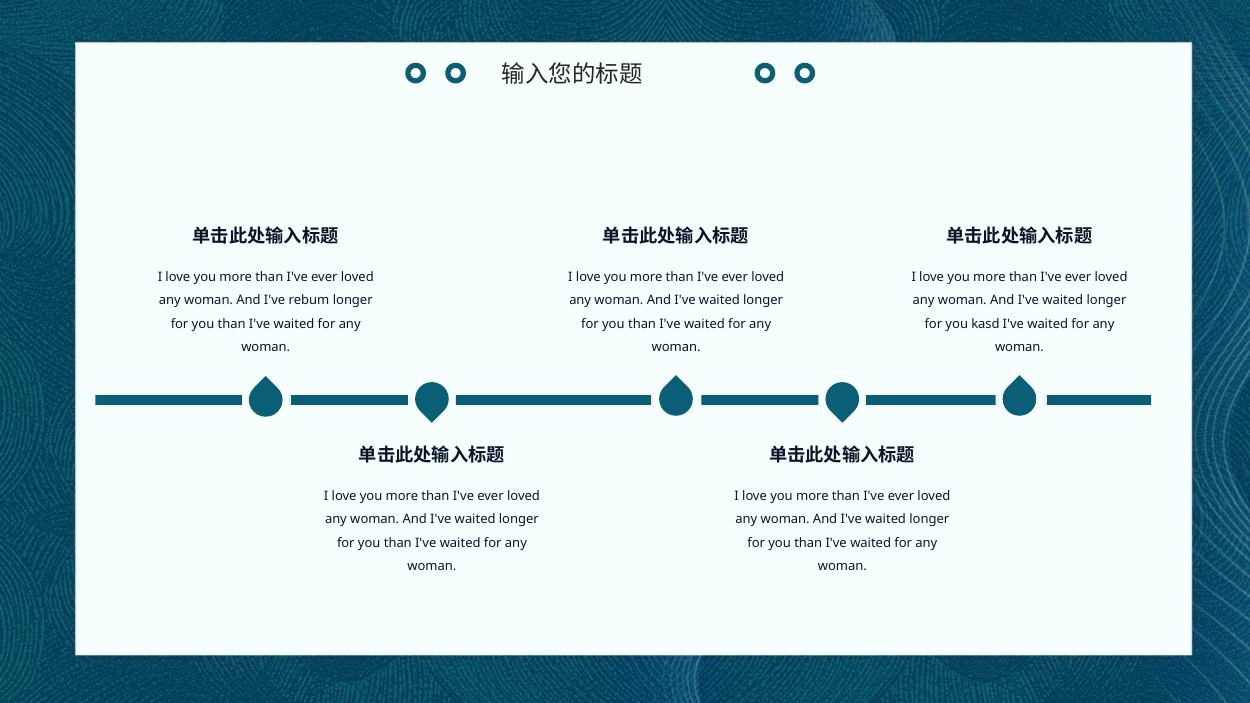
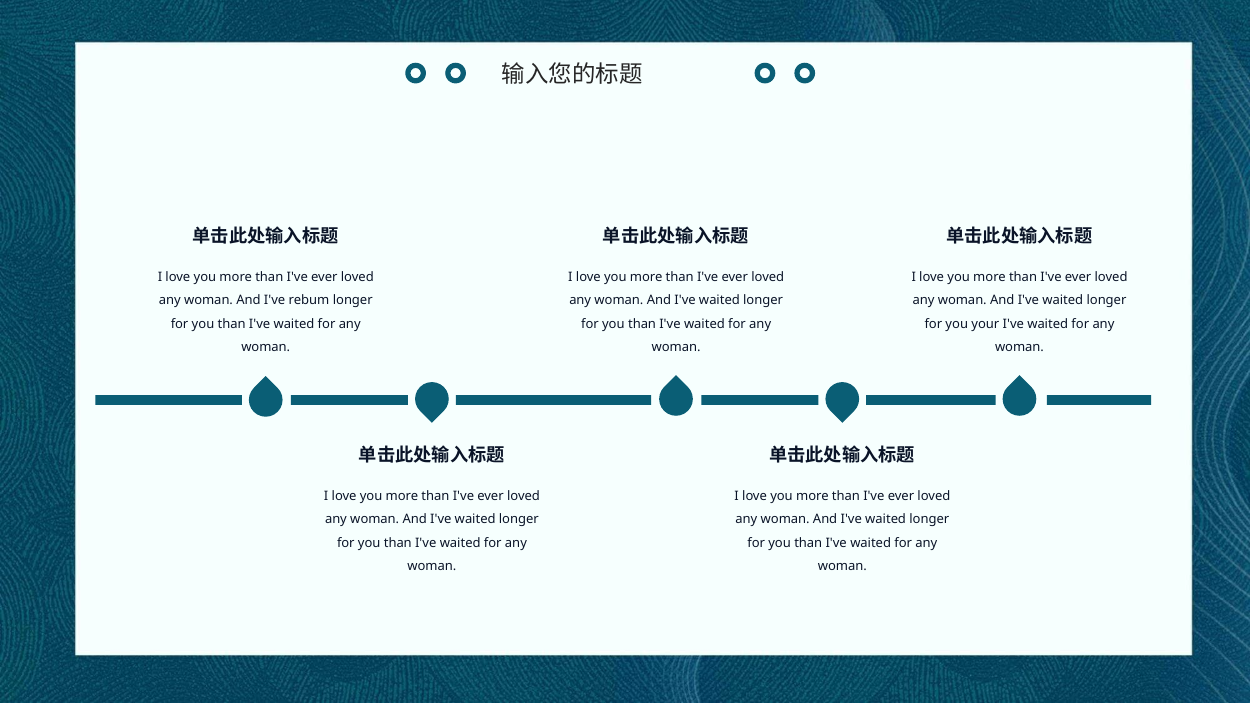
kasd: kasd -> your (985, 324)
